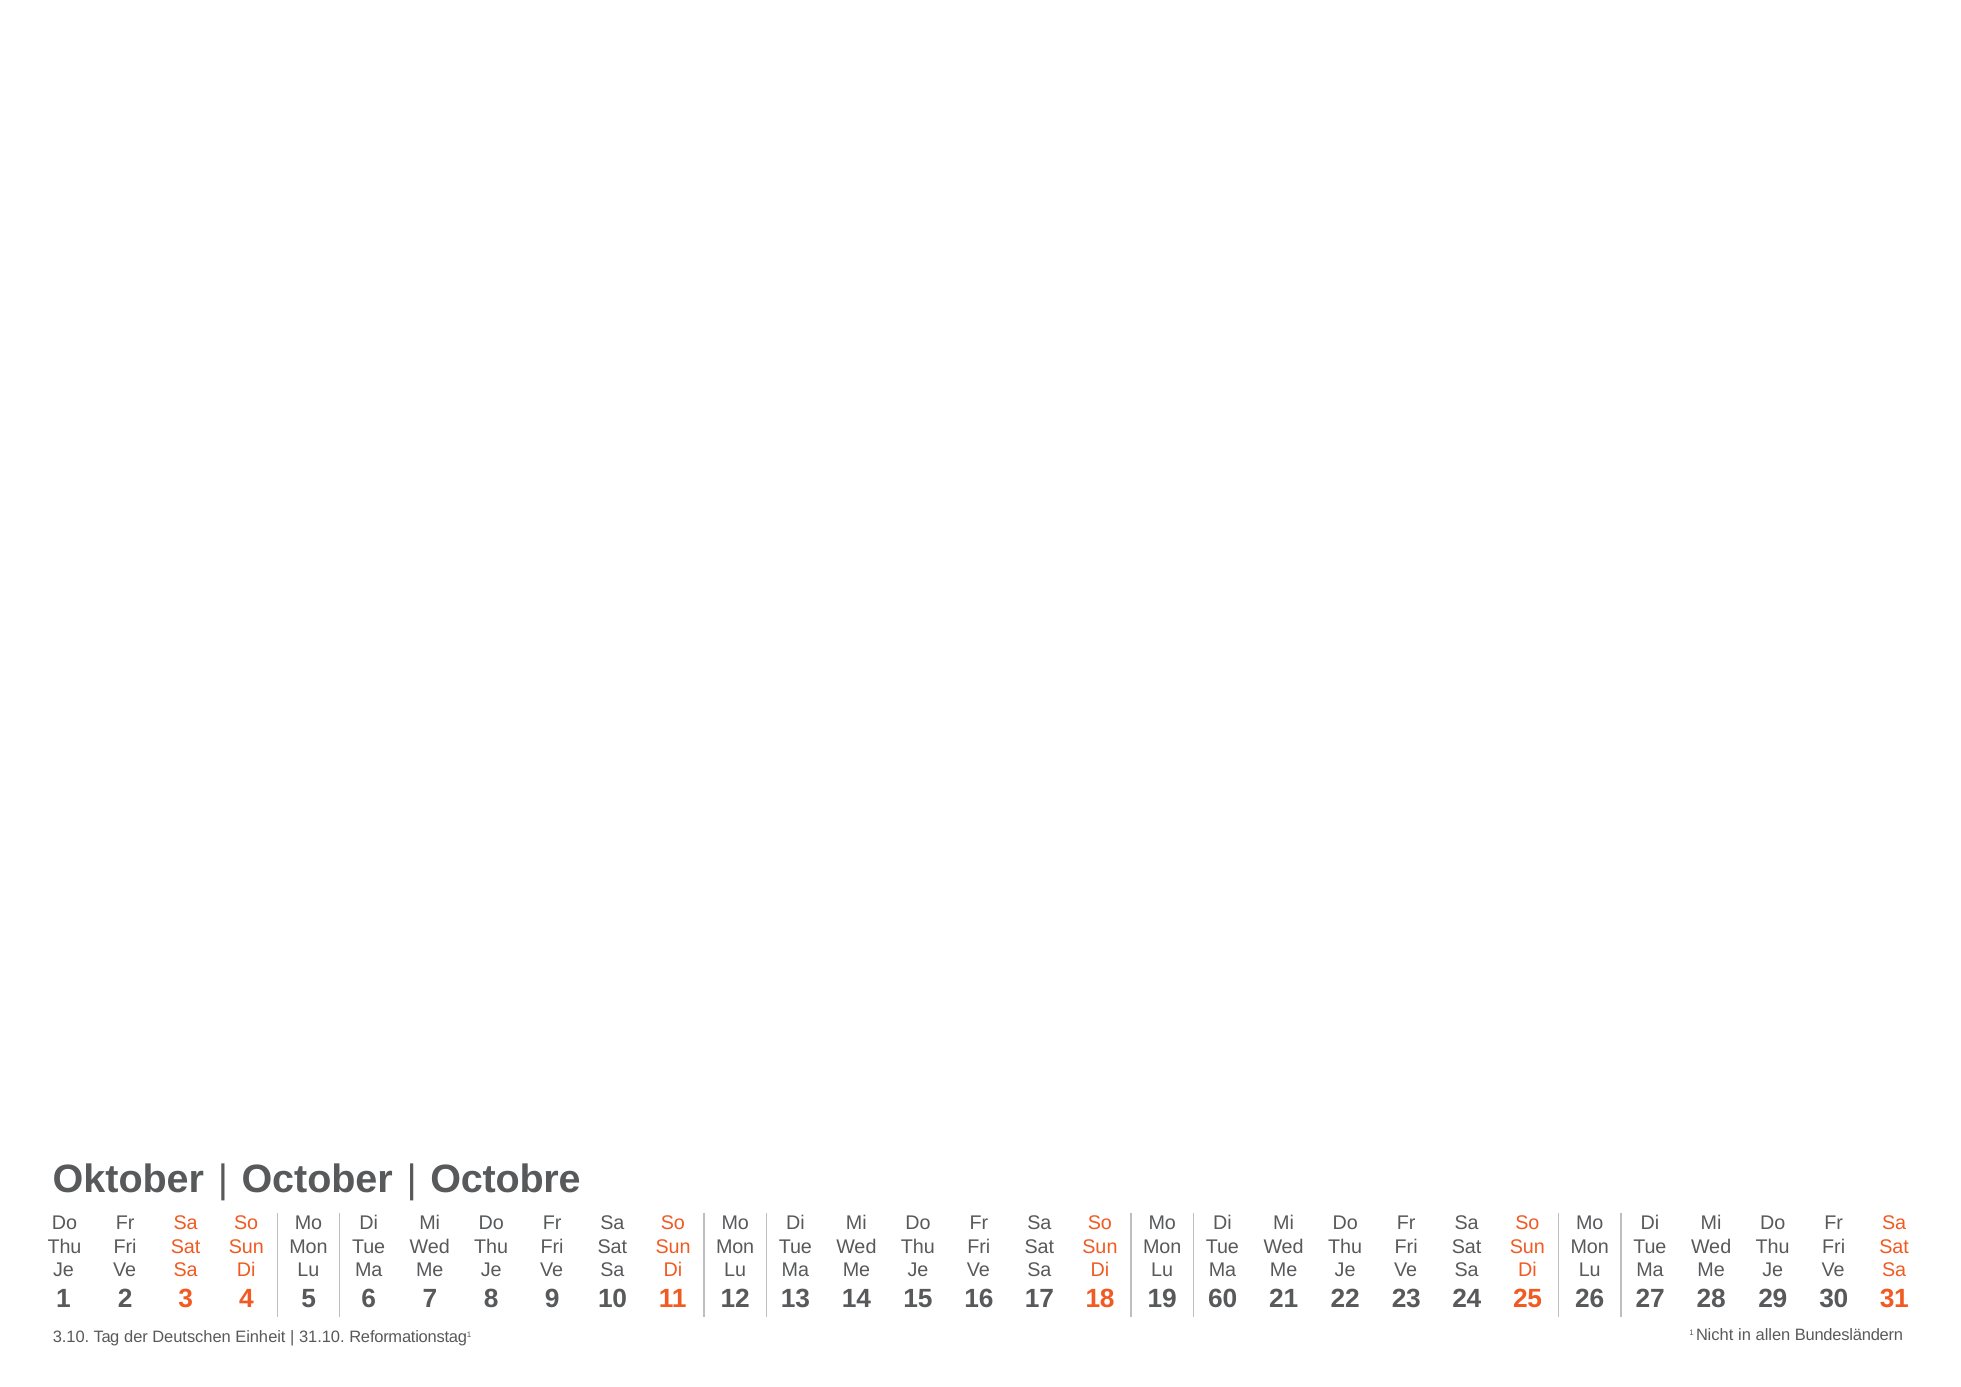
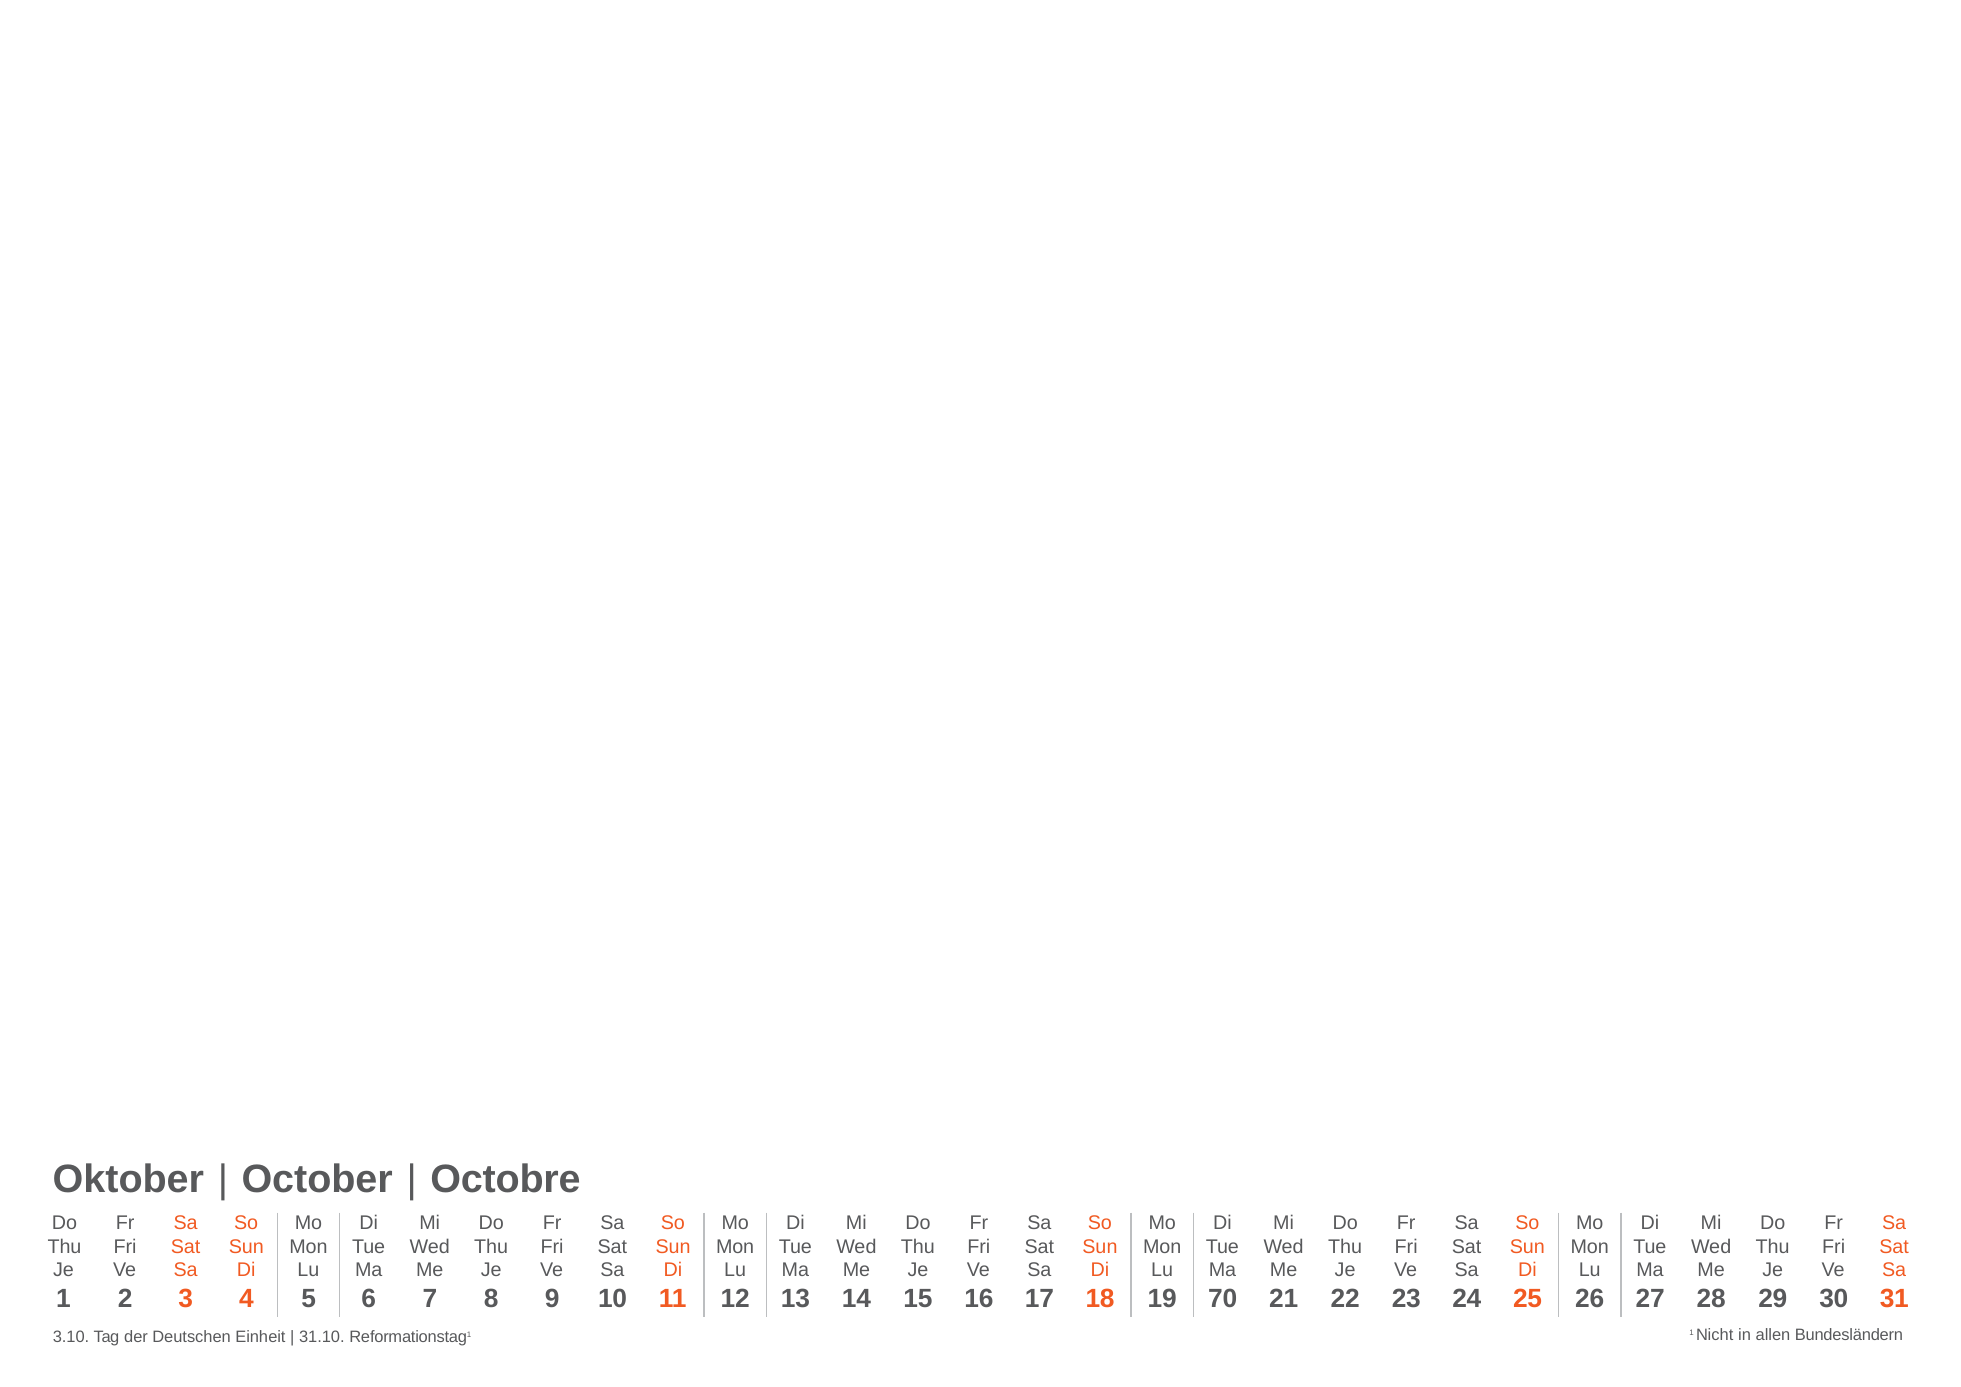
60: 60 -> 70 (1223, 1298)
